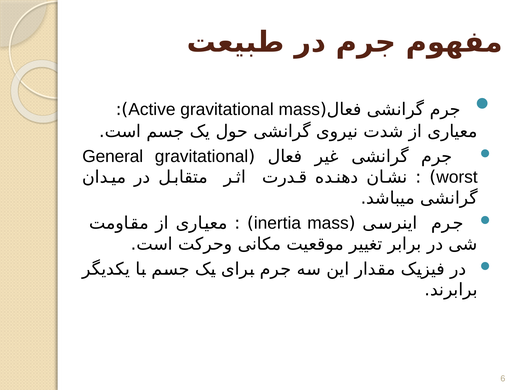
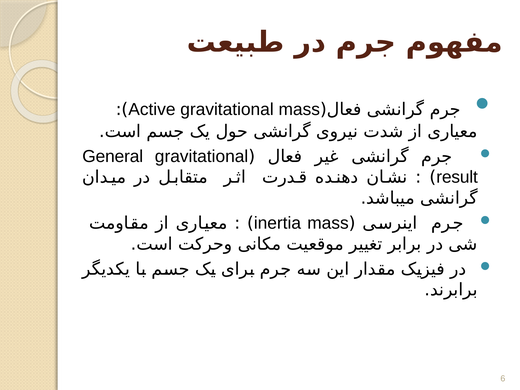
worst: worst -> result (457, 177)
